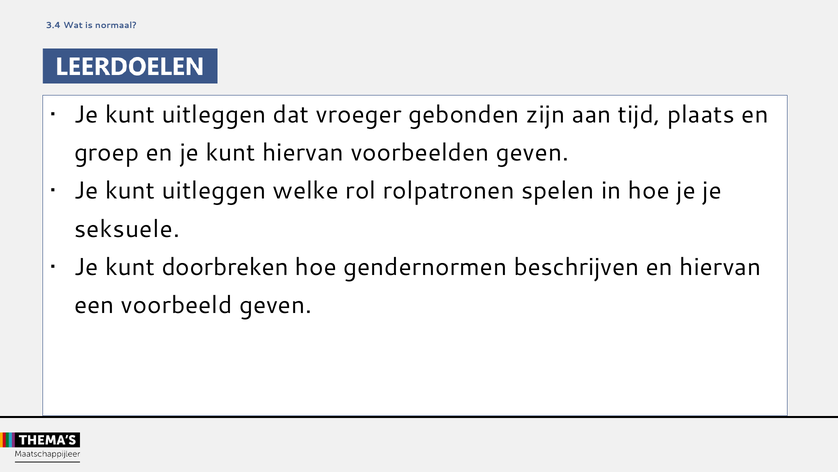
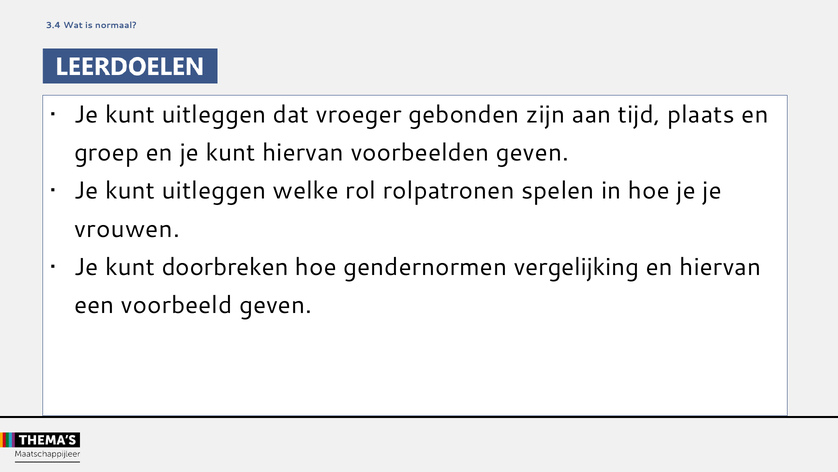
seksuele: seksuele -> vrouwen (127, 229)
beschrijven: beschrijven -> vergelijking (577, 267)
